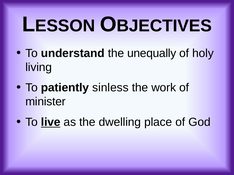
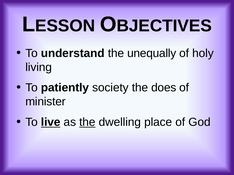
sinless: sinless -> society (110, 88)
work: work -> does (164, 88)
the underline: none -> present (87, 122)
